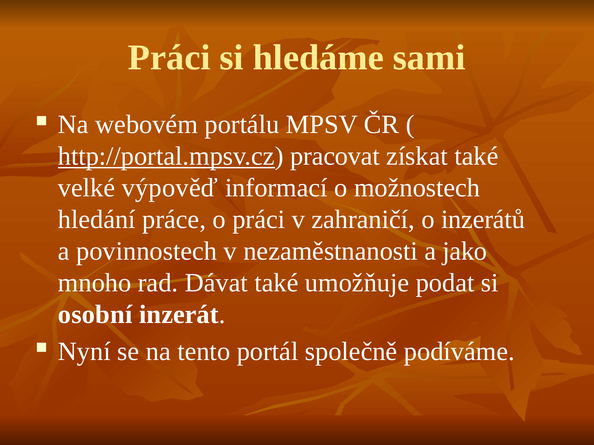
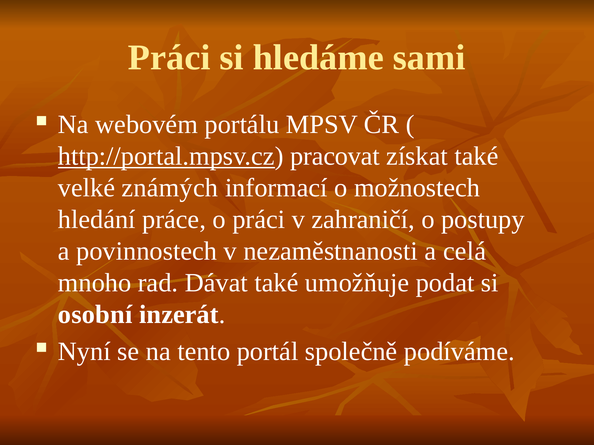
výpověď: výpověď -> známých (170, 188)
inzerátů: inzerátů -> postupy (483, 220)
jako: jako -> celá (465, 251)
